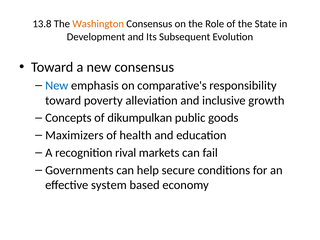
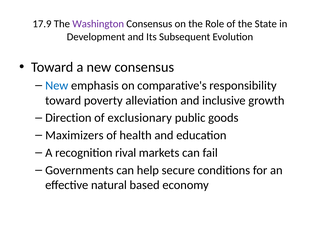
13.8: 13.8 -> 17.9 (42, 24)
Washington colour: orange -> purple (98, 24)
Concepts: Concepts -> Direction (68, 118)
dikumpulkan: dikumpulkan -> exclusionary (140, 118)
system: system -> natural (109, 185)
